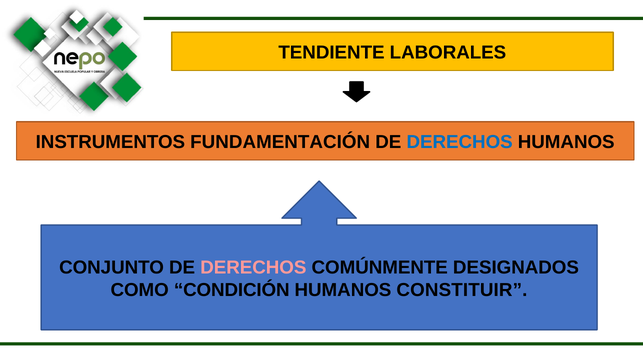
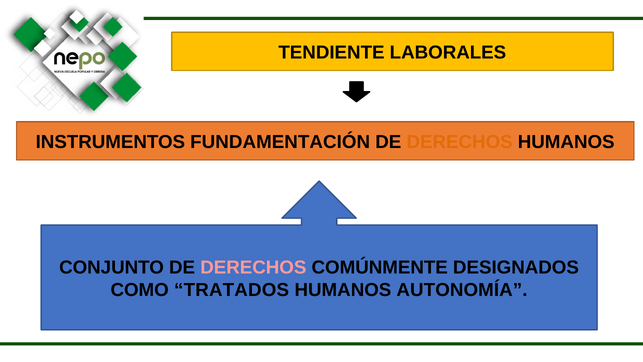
DERECHOS colour: blue -> orange (460, 142)
CONDICIÓN: CONDICIÓN -> TRATADOS (232, 290)
CONSTITUIR: CONSTITUIR -> AUTONOMÍA (462, 290)
